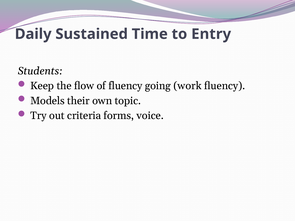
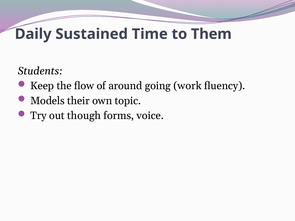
Entry: Entry -> Them (211, 34)
of fluency: fluency -> around (125, 86)
criteria: criteria -> though (84, 116)
